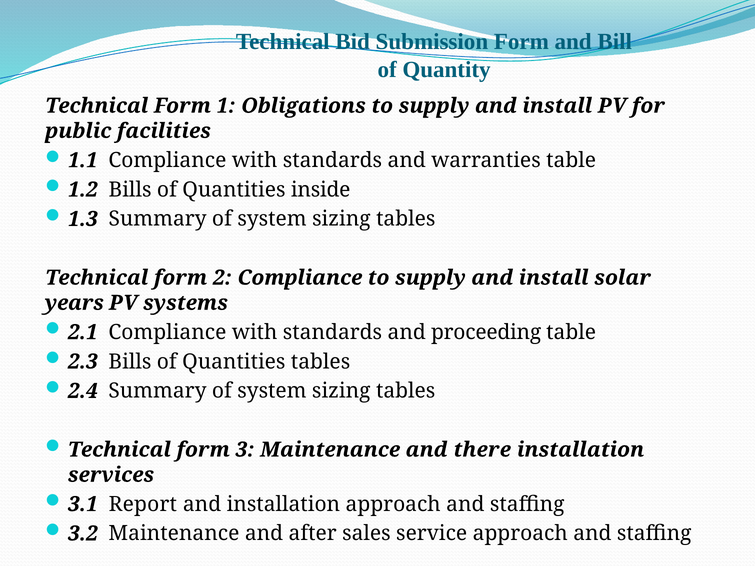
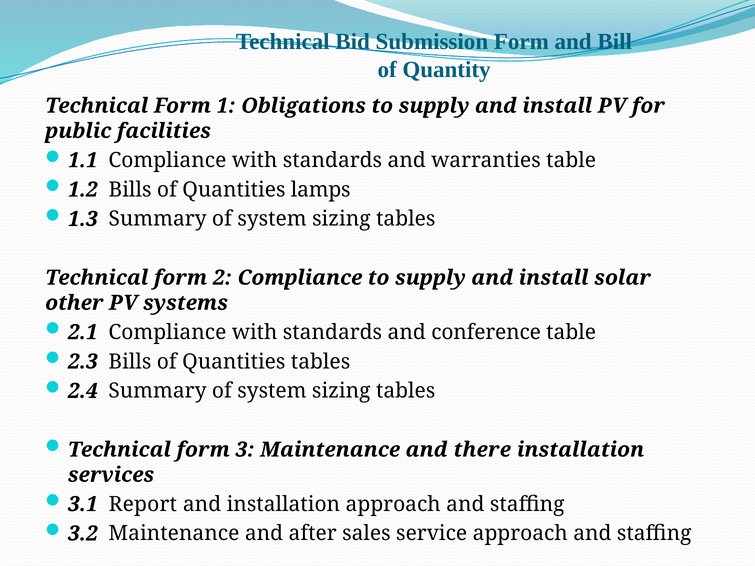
inside: inside -> lamps (321, 190)
years: years -> other (74, 303)
proceeding: proceeding -> conference (486, 332)
